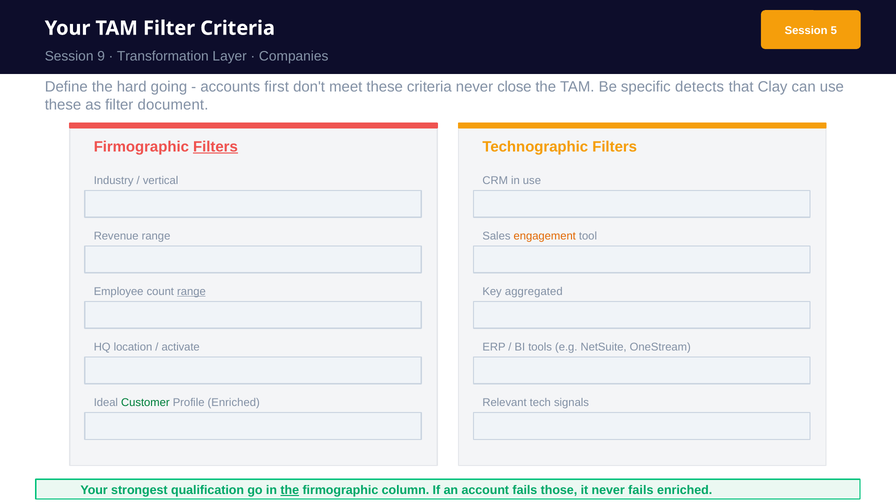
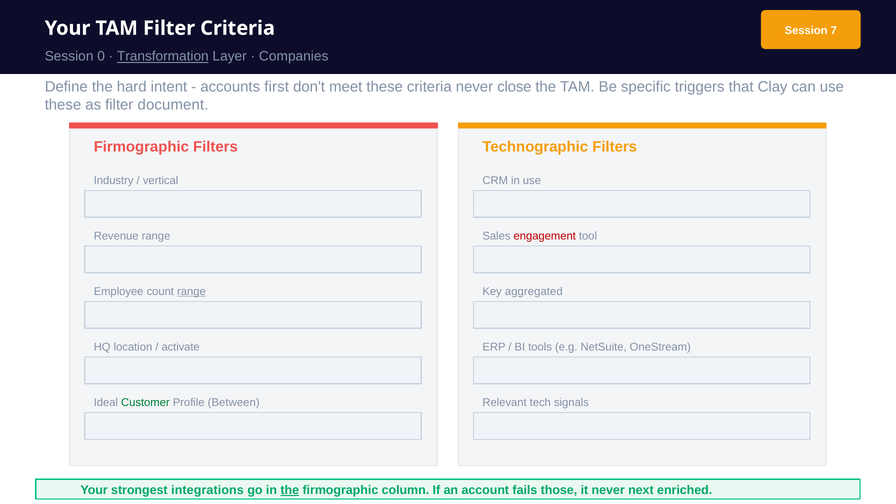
5: 5 -> 7 (834, 30)
9: 9 -> 0 (101, 56)
Transformation underline: none -> present (163, 56)
going: going -> intent (169, 87)
detects: detects -> triggers (700, 87)
Filters underline: present -> none (215, 147)
engagement colour: orange -> red (545, 236)
Profile Enriched: Enriched -> Between (234, 403)
qualification: qualification -> integrations (207, 490)
never fails: fails -> next (641, 490)
